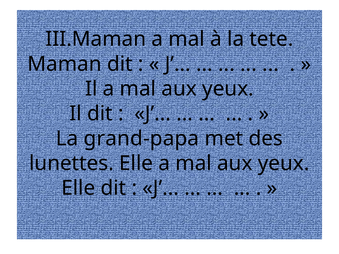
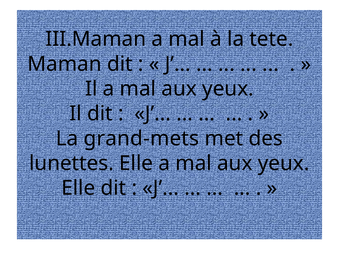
grand-papa: grand-papa -> grand-mets (141, 139)
